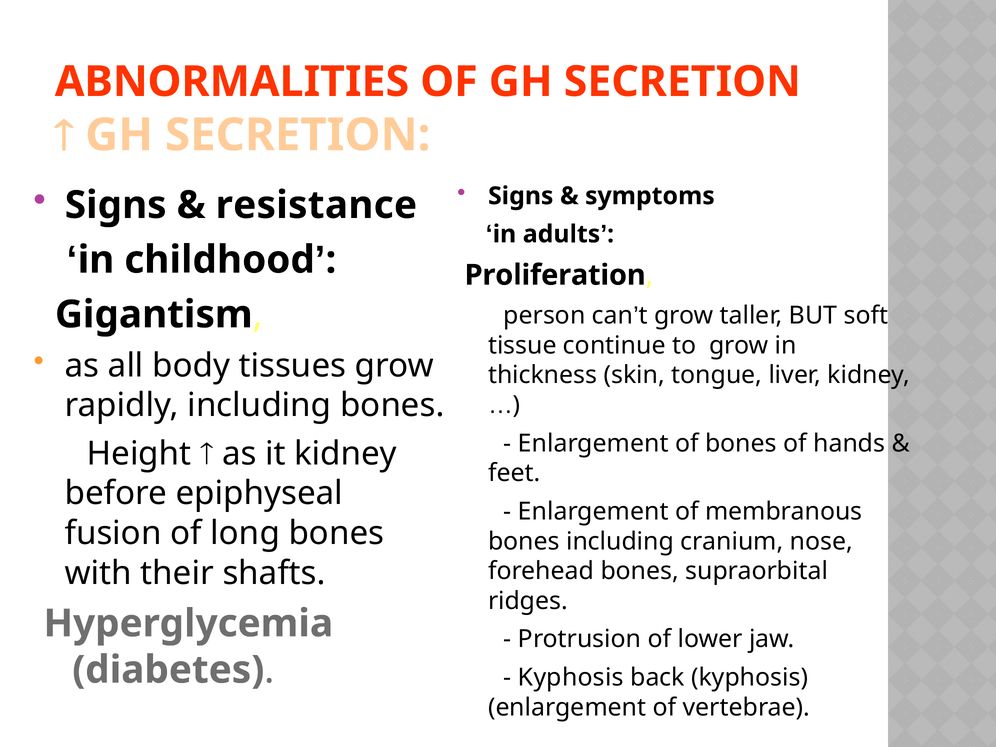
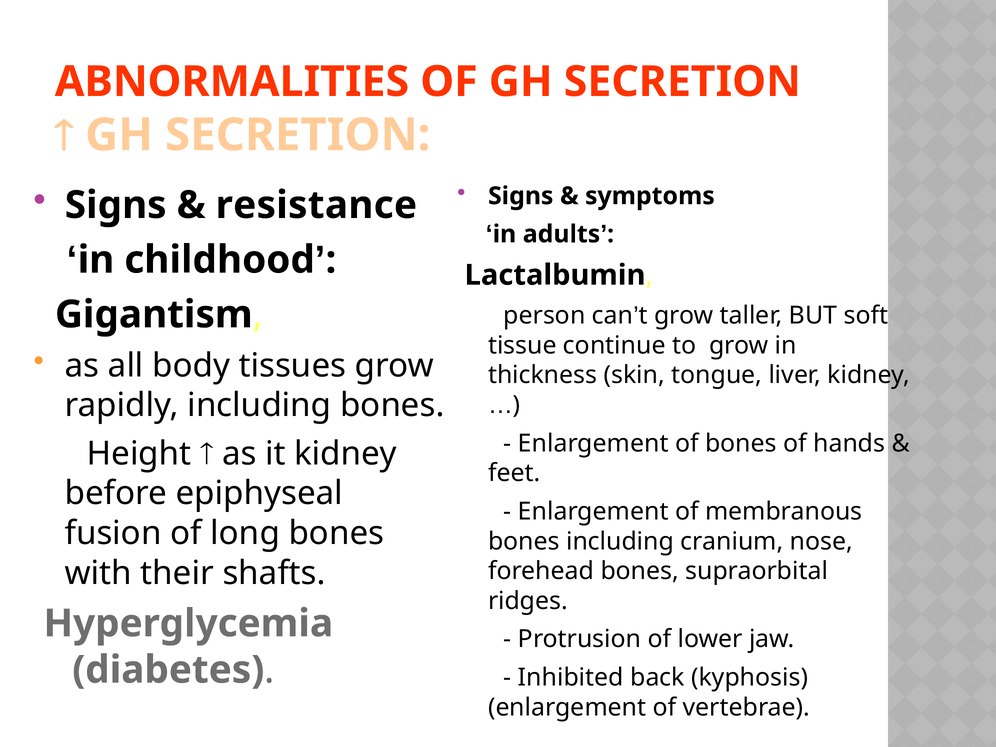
Proliferation: Proliferation -> Lactalbumin (555, 275)
Kyphosis: Kyphosis -> Inhibited (571, 677)
